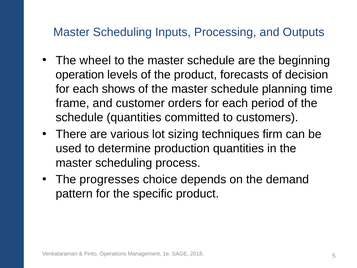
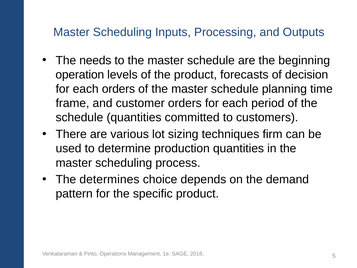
wheel: wheel -> needs (95, 60)
each shows: shows -> orders (118, 89)
progresses: progresses -> determines (109, 179)
